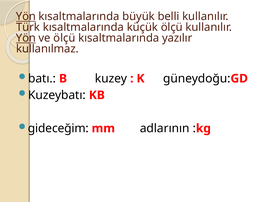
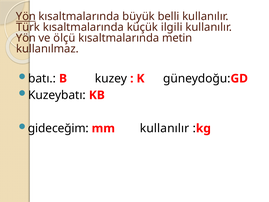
küçük ölçü: ölçü -> ilgili (172, 27)
Yön underline: present -> none (26, 38)
yazılır: yazılır -> metin (177, 38)
mm adlarının: adlarının -> kullanılır (165, 128)
